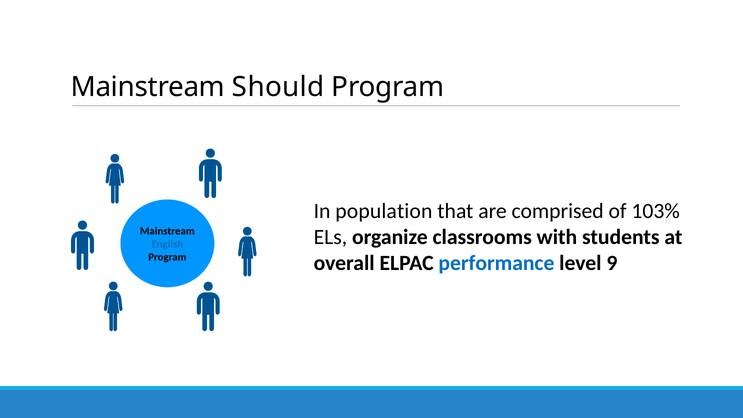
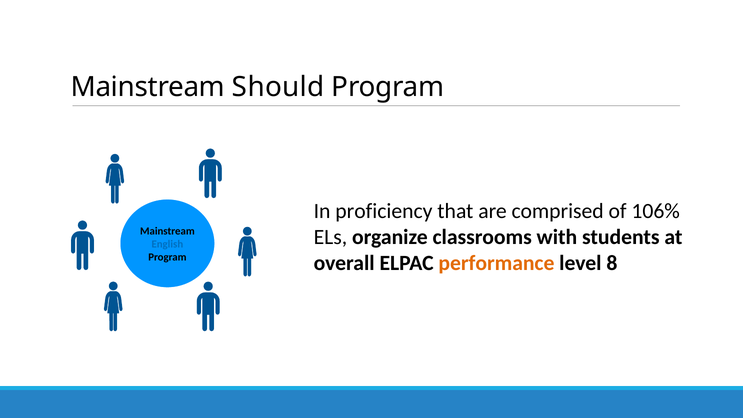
population: population -> proficiency (384, 211)
103%: 103% -> 106% (656, 211)
performance colour: blue -> orange (496, 263)
9: 9 -> 8 (612, 263)
